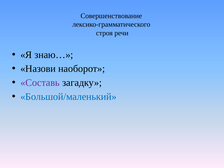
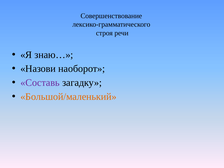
Большой/маленький colour: blue -> orange (68, 97)
